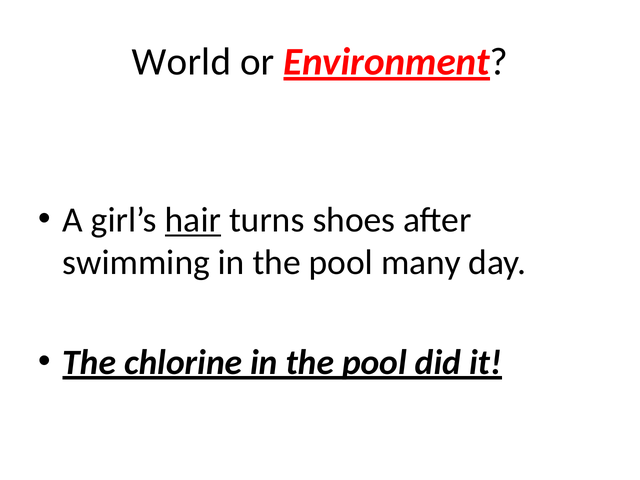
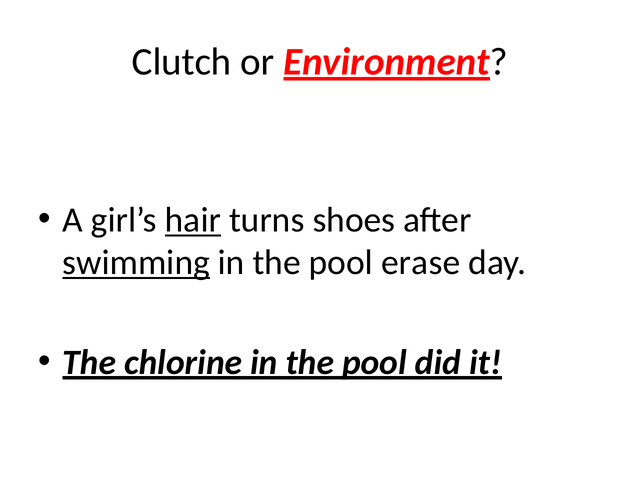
World: World -> Clutch (182, 62)
swimming underline: none -> present (136, 263)
many: many -> erase (421, 263)
